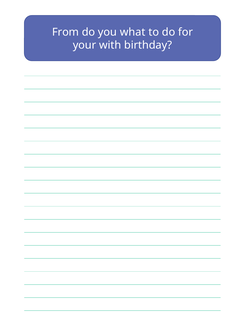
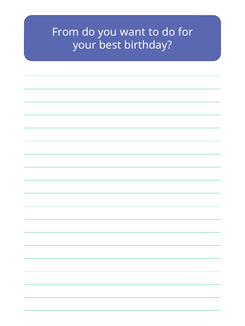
what: what -> want (133, 32)
with: with -> best (110, 45)
